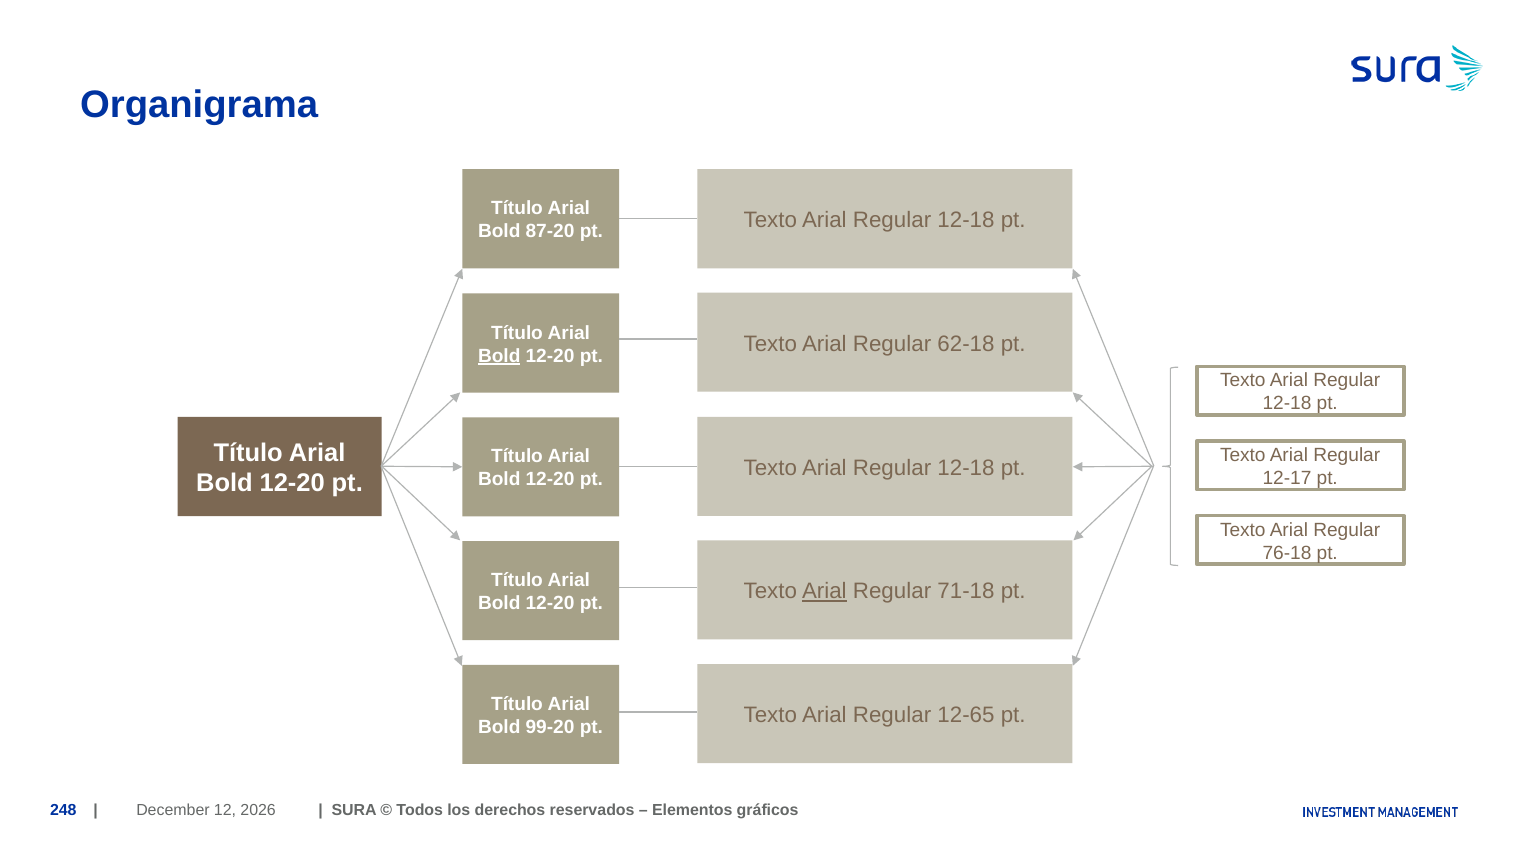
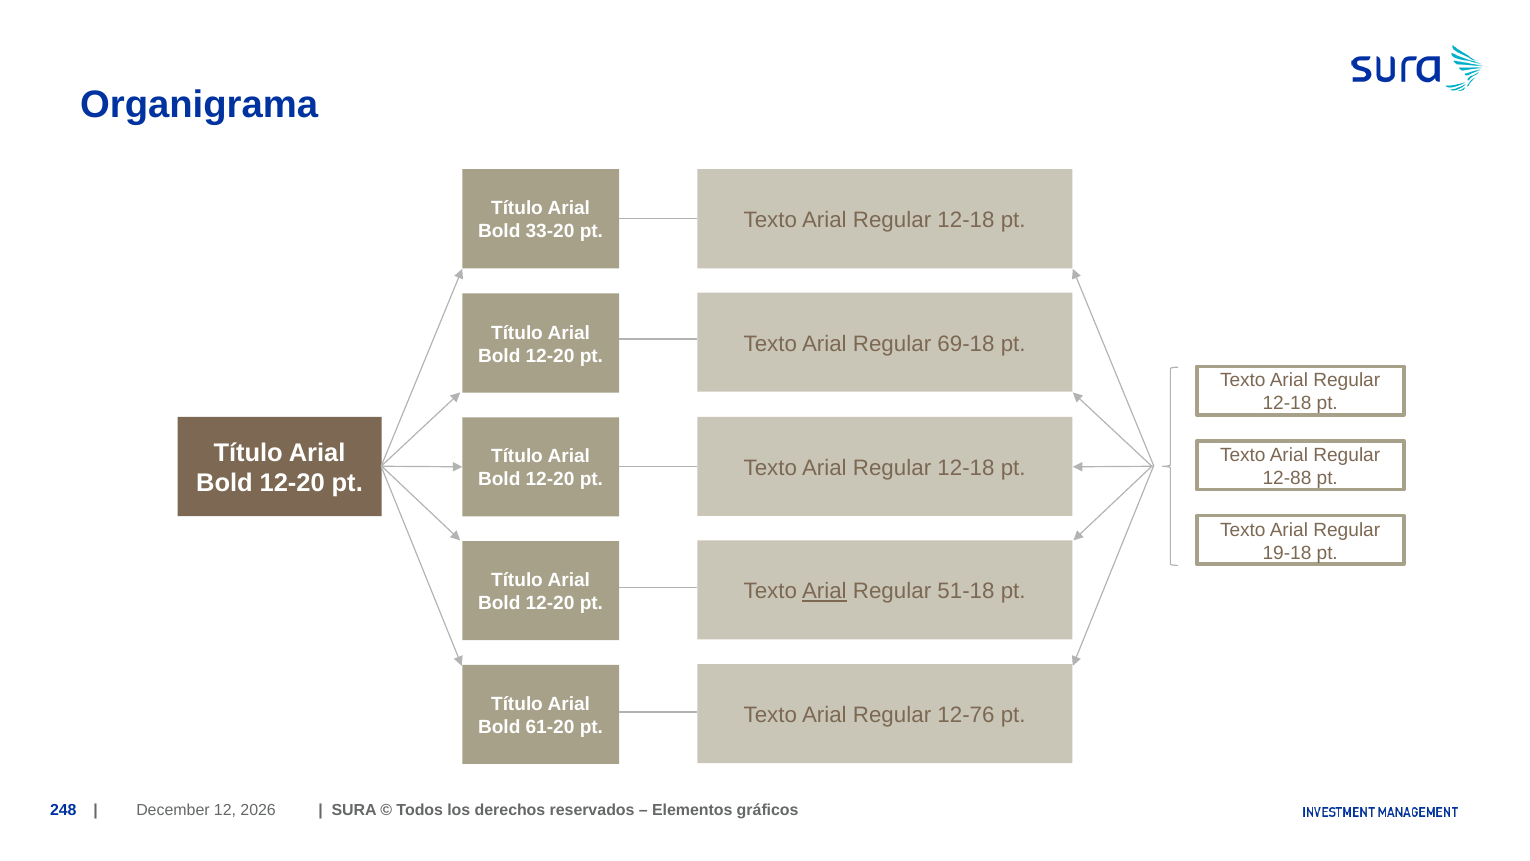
87-20: 87-20 -> 33-20 (550, 232)
62-18: 62-18 -> 69-18 (966, 344)
Bold underline: present -> none (499, 356)
12-17: 12-17 -> 12-88 (1287, 478)
76-18: 76-18 -> 19-18 (1287, 553)
71-18: 71-18 -> 51-18 (966, 591)
12-65: 12-65 -> 12-76 (966, 715)
99-20: 99-20 -> 61-20 (550, 727)
